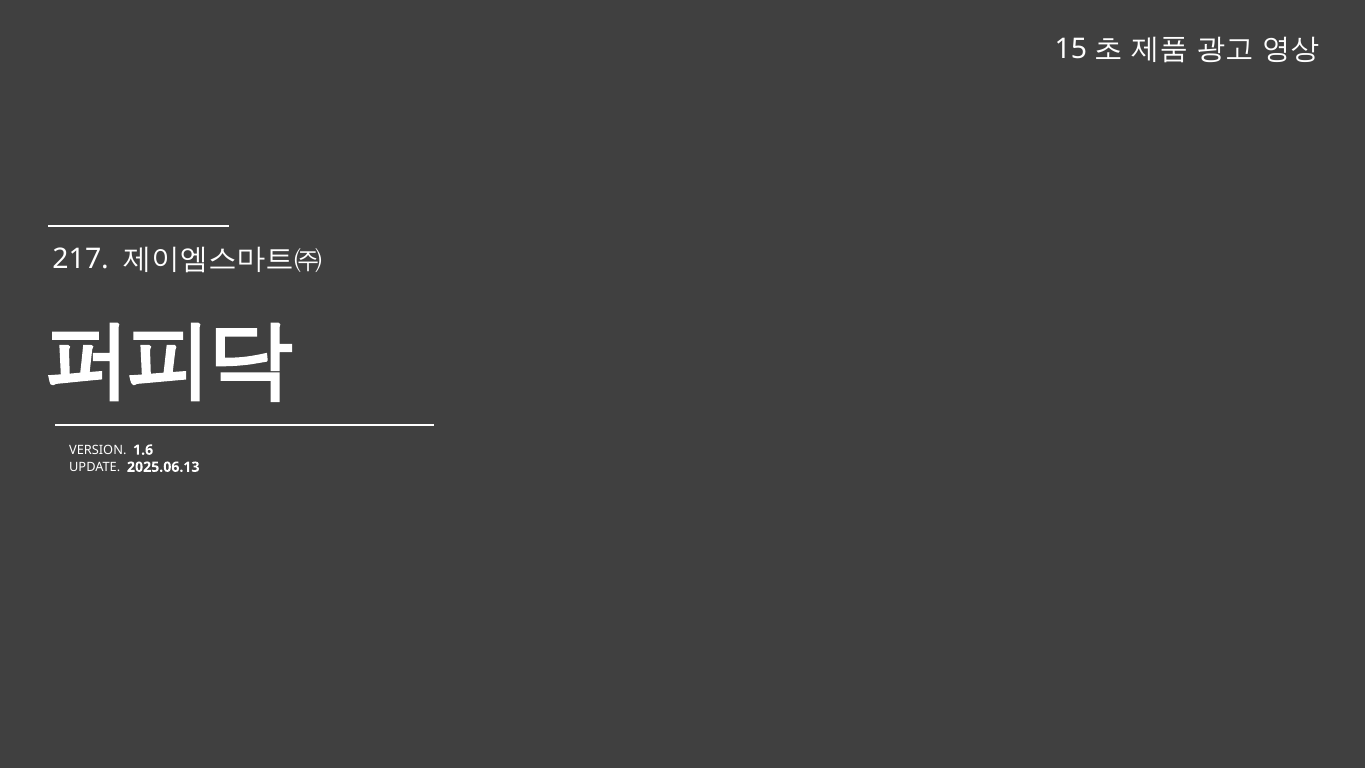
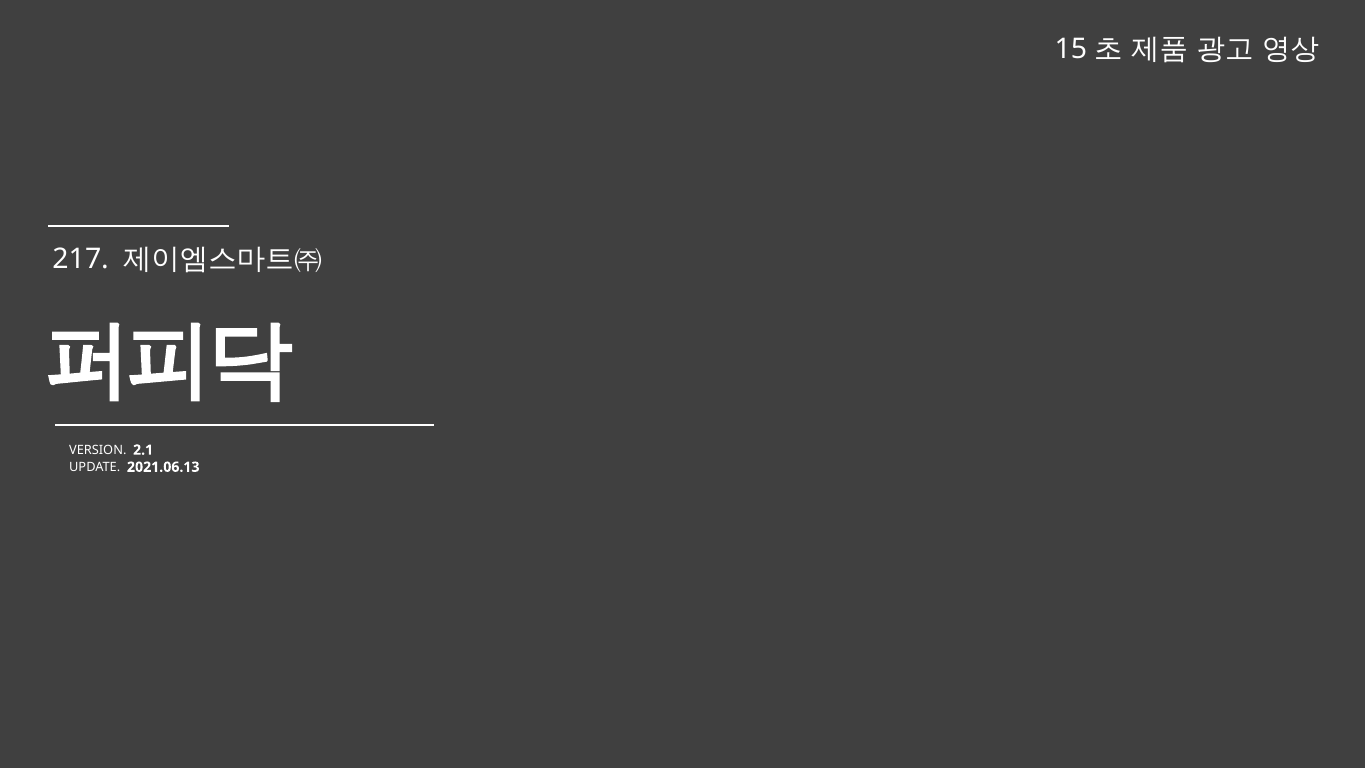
1.6: 1.6 -> 2.1 (143, 450)
2025.06.13: 2025.06.13 -> 2021.06.13 (163, 467)
